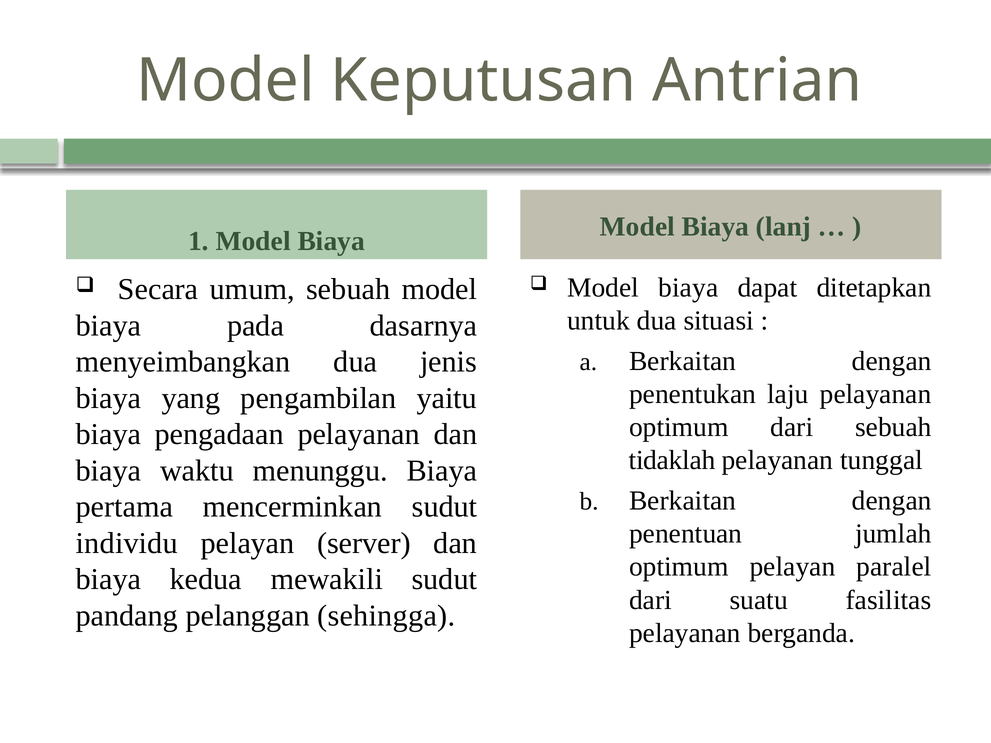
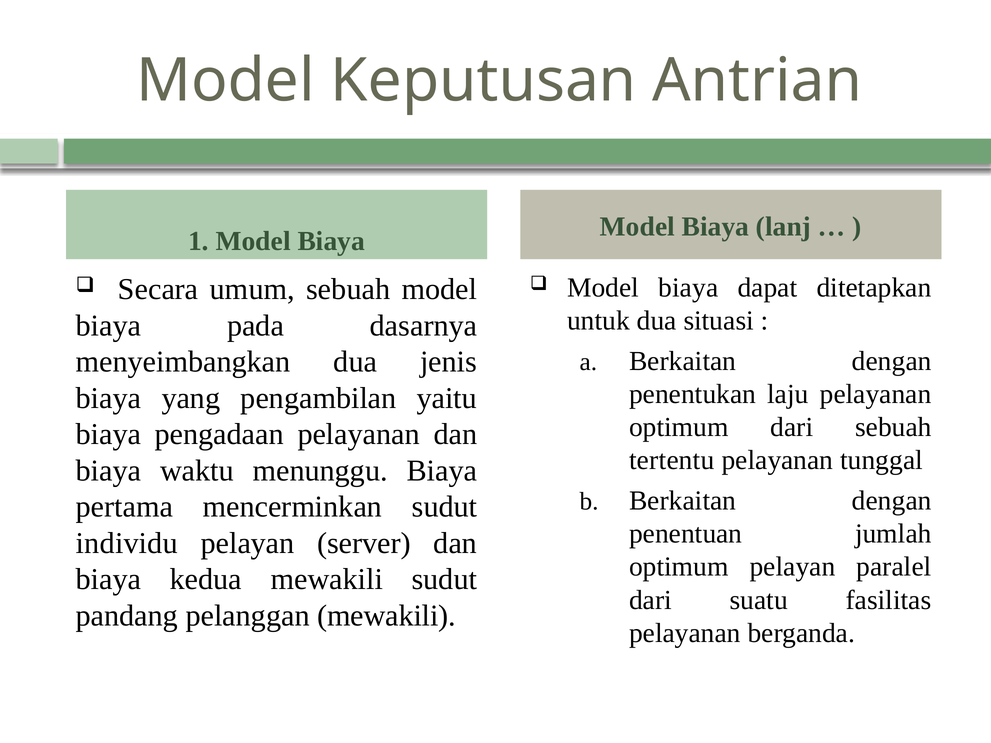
tidaklah: tidaklah -> tertentu (672, 460)
pelanggan sehingga: sehingga -> mewakili (386, 616)
